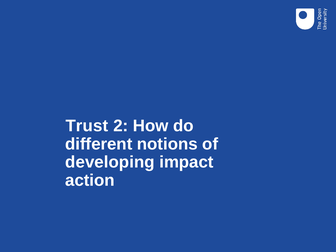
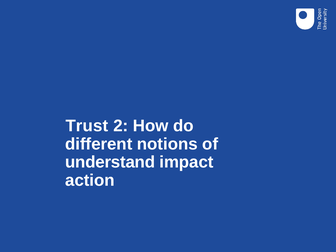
developing: developing -> understand (110, 162)
